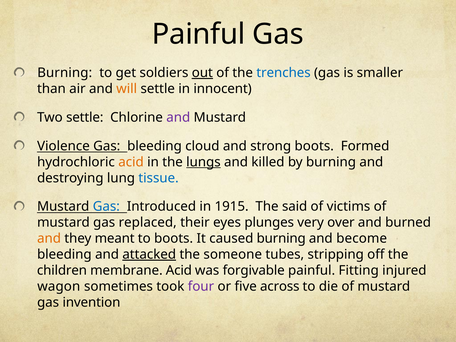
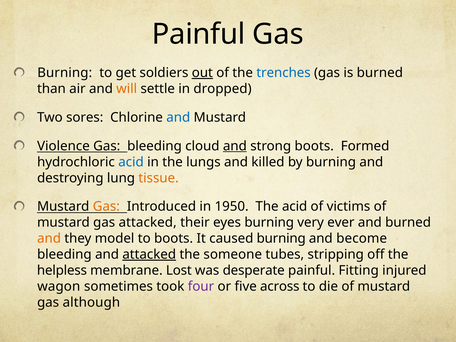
is smaller: smaller -> burned (380, 73)
innocent: innocent -> dropped (223, 89)
Two settle: settle -> sores (85, 117)
and colour: purple -> blue (178, 117)
and underline: none -> present (235, 146)
acid colour: orange -> blue (131, 162)
lungs underline: present -> none (203, 162)
tissue colour: blue -> orange (159, 178)
Gas colour: blue -> orange (106, 207)
1915: 1915 -> 1950 (232, 207)
The said: said -> acid (295, 207)
gas replaced: replaced -> attacked (148, 223)
eyes plunges: plunges -> burning (269, 223)
over: over -> ever (341, 223)
meant: meant -> model (115, 239)
children: children -> helpless (62, 270)
membrane Acid: Acid -> Lost (179, 270)
forgivable: forgivable -> desperate (254, 270)
invention: invention -> although (91, 302)
